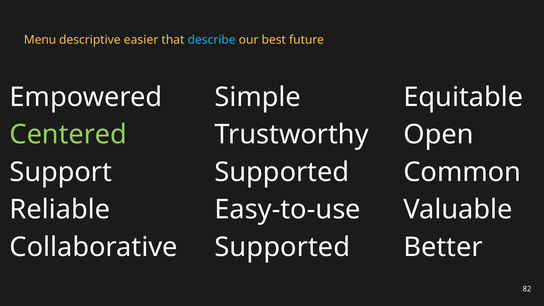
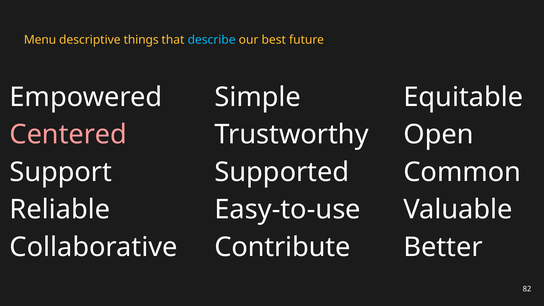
easier: easier -> things (141, 40)
Centered colour: light green -> pink (68, 135)
Supported: Supported -> Contribute (282, 247)
